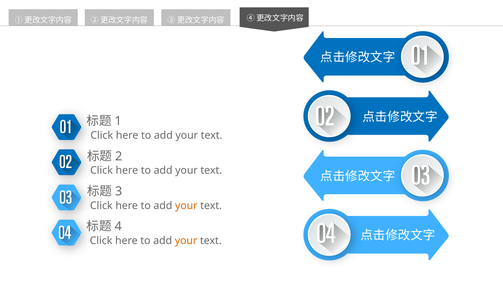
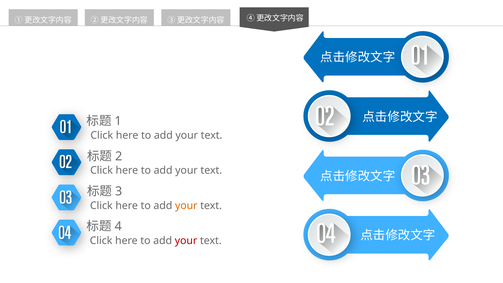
your colour: orange -> red (186, 241)
